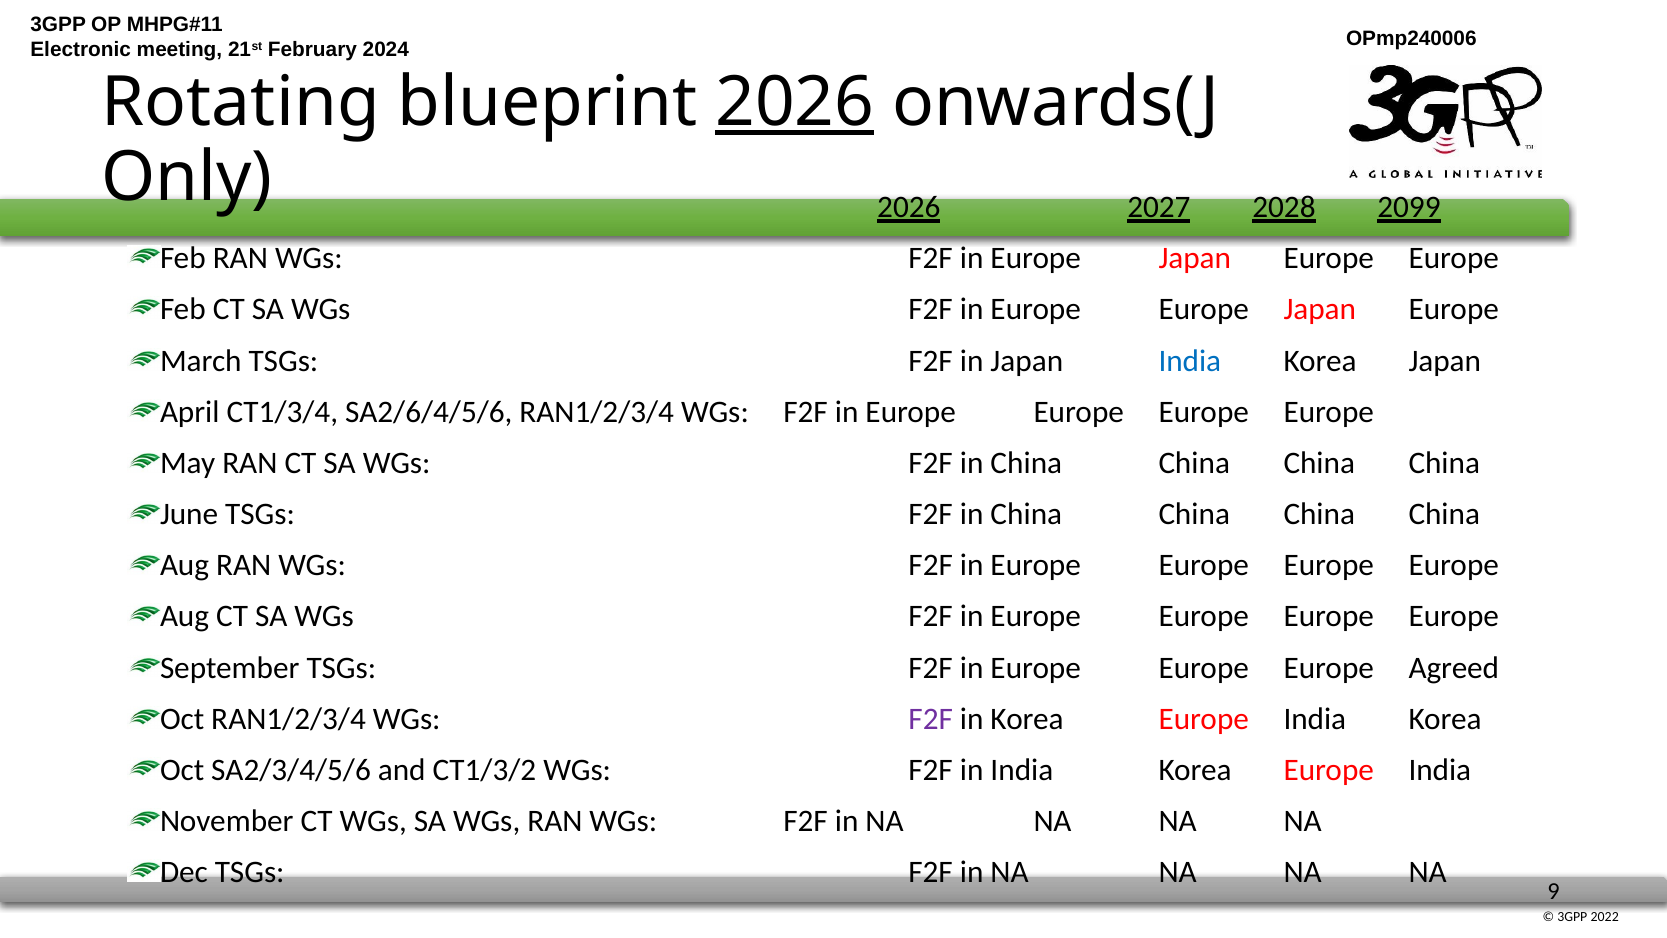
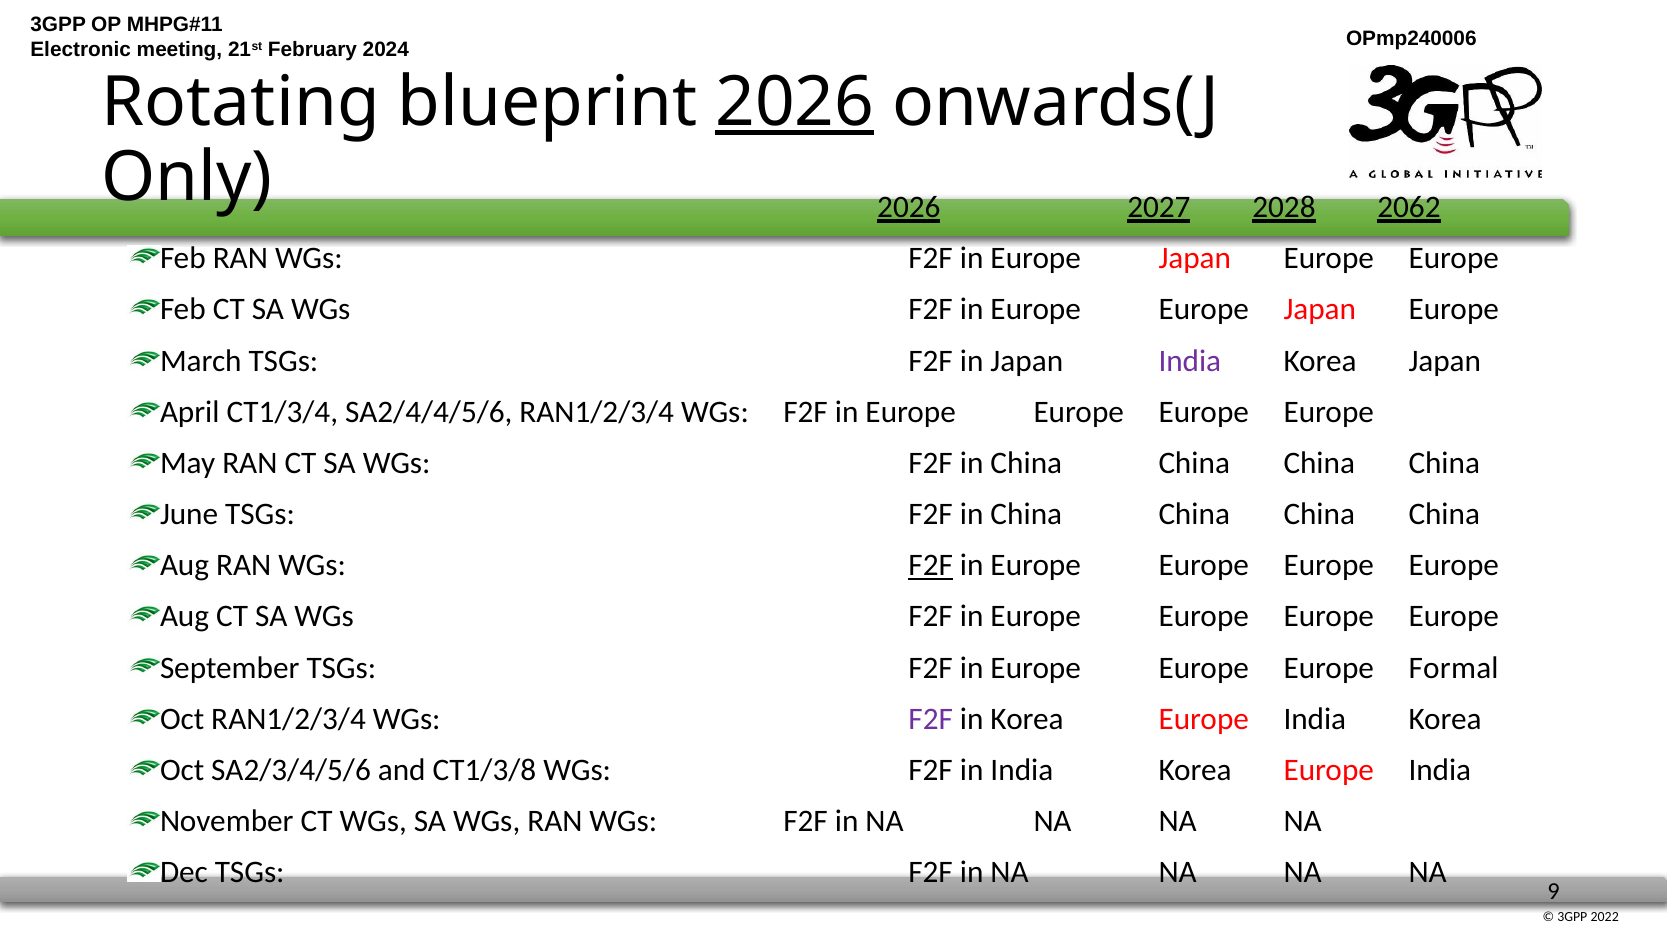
2099: 2099 -> 2062 (1409, 207)
India colour: blue -> purple (1190, 361)
SA2/6/4/5/6: SA2/6/4/5/6 -> SA2/4/4/5/6 (429, 412)
F2F underline: none -> present (931, 565)
Agreed: Agreed -> Formal (1454, 668)
CT1/3/2: CT1/3/2 -> CT1/3/8 (485, 770)
